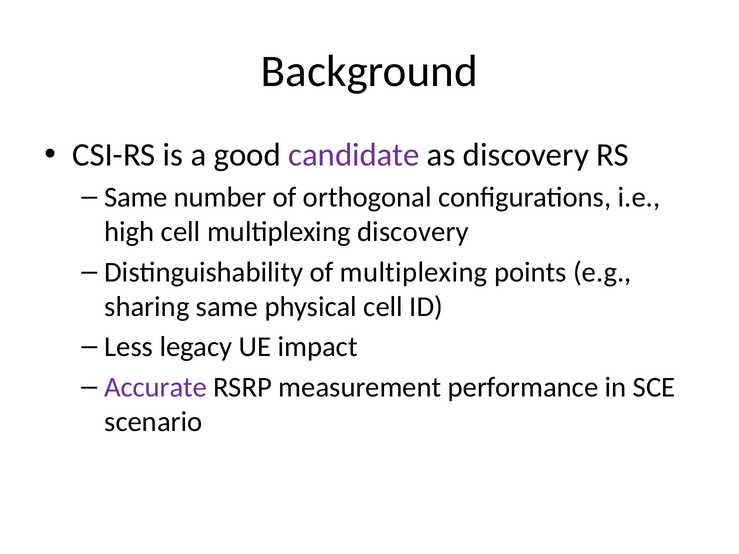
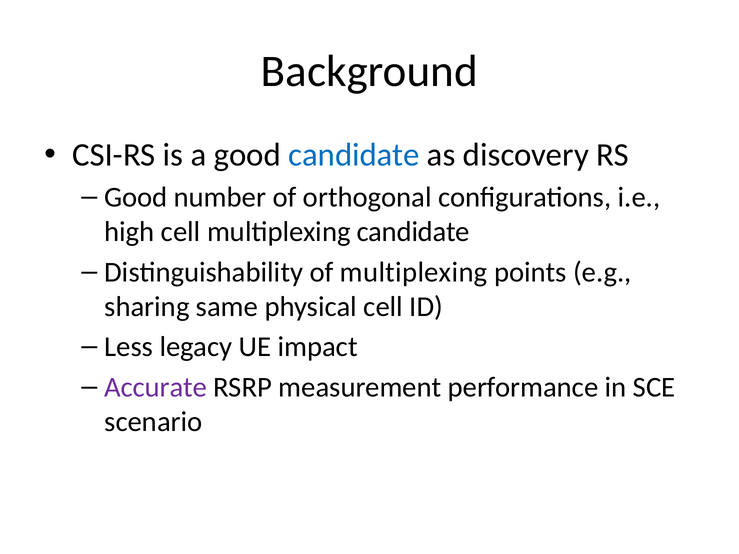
candidate colour: purple -> blue (354, 155)
Same: Same -> Good (136, 197)
multiplexing discovery: discovery -> candidate (413, 232)
